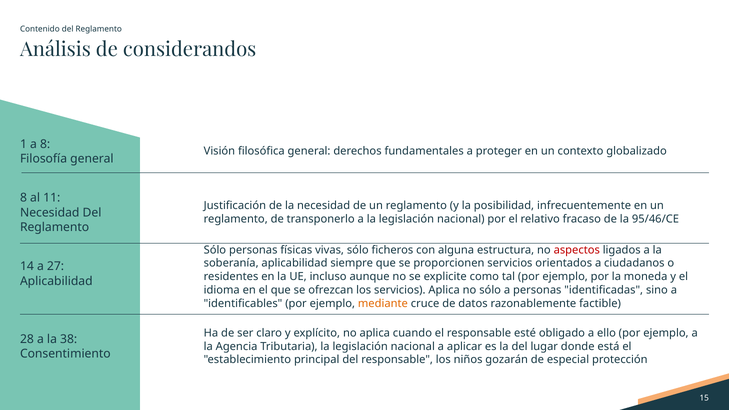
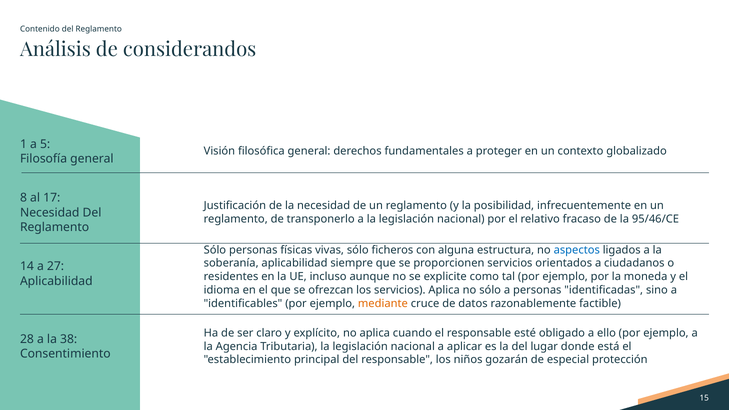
a 8: 8 -> 5 (45, 144)
11: 11 -> 17 (52, 198)
aspectos colour: red -> blue (577, 250)
